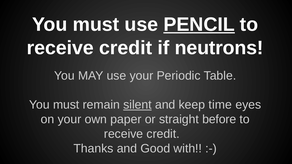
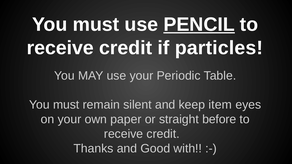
neutrons: neutrons -> particles (219, 48)
silent underline: present -> none (137, 105)
time: time -> item (220, 105)
